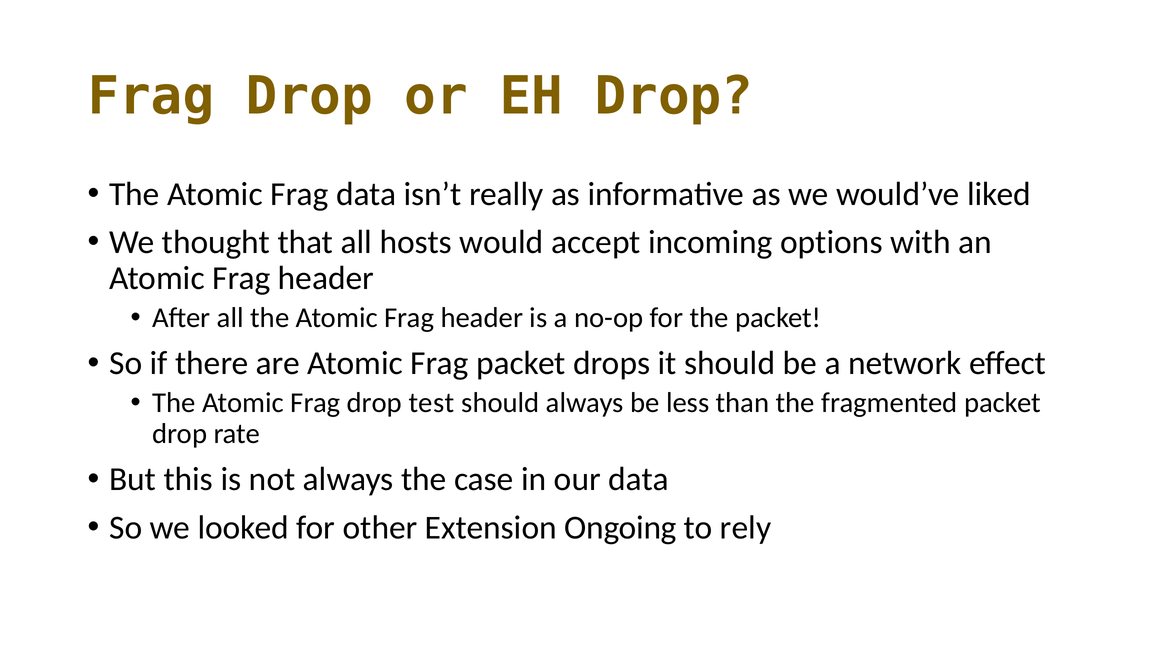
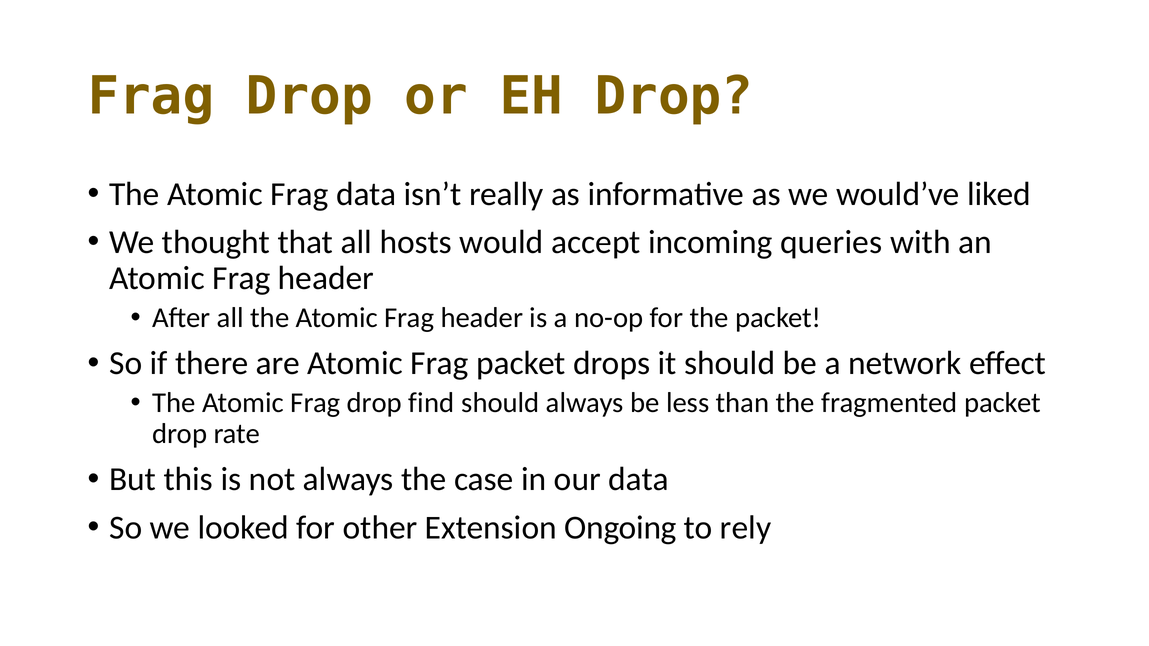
options: options -> queries (831, 242)
test: test -> find (431, 403)
